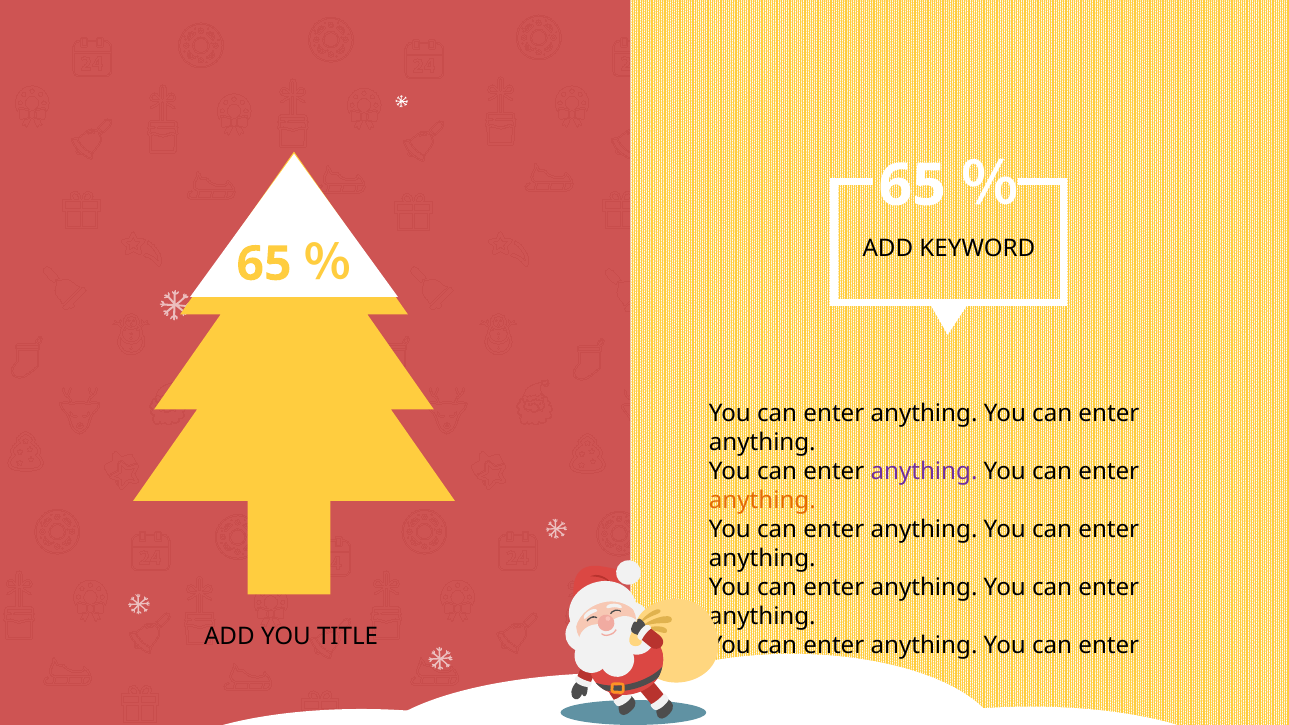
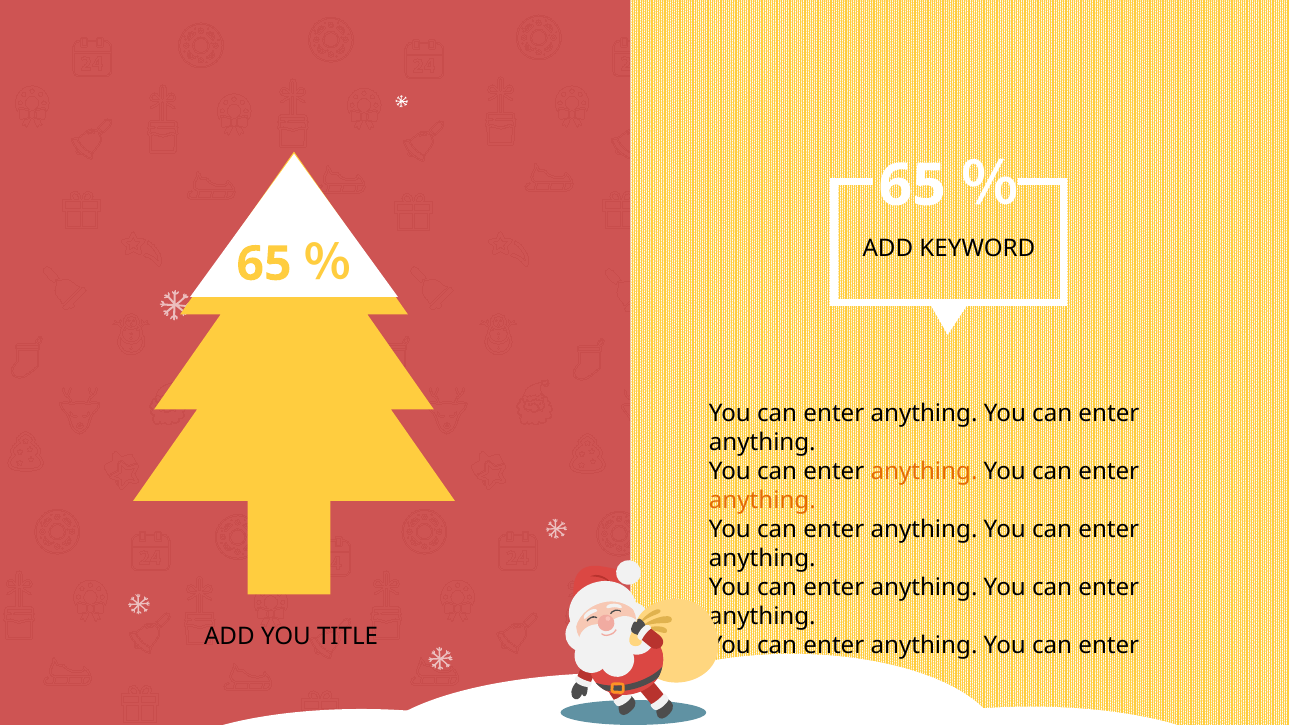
anything colour: purple -> orange (924, 472)
